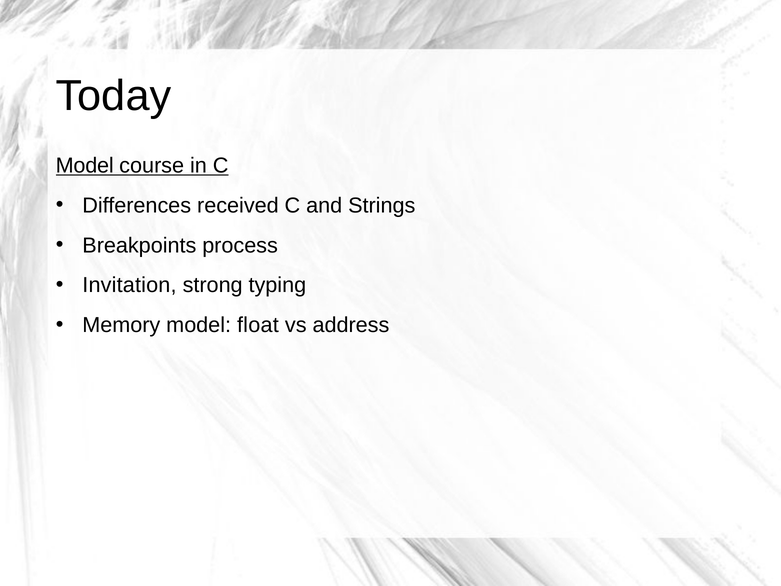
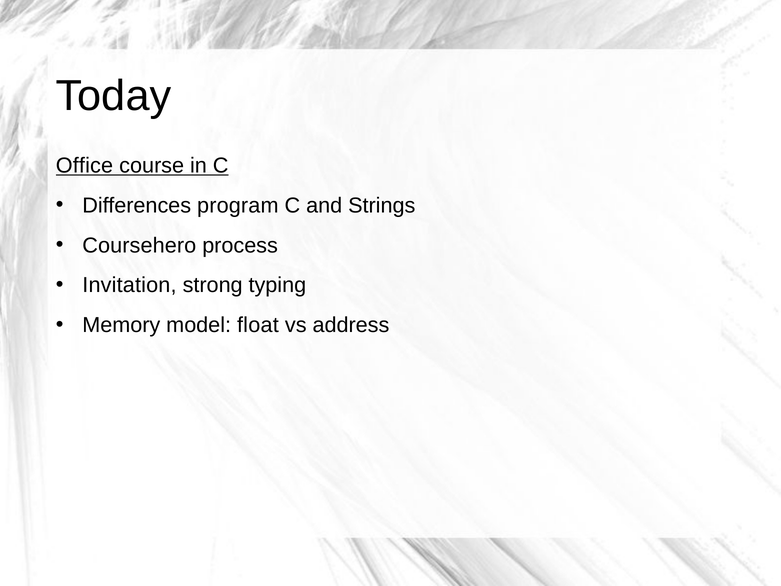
Model: Model -> Office (84, 166)
received: received -> program (238, 205)
Breakpoints: Breakpoints -> Coursehero (139, 245)
